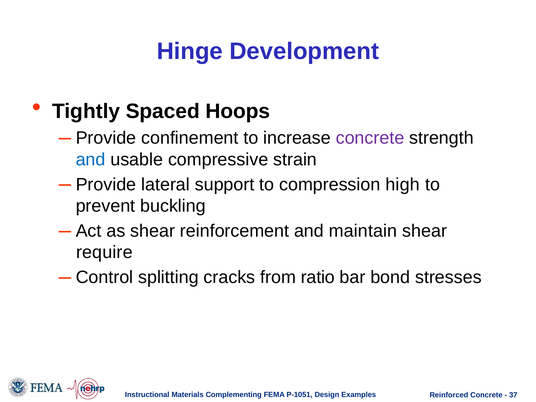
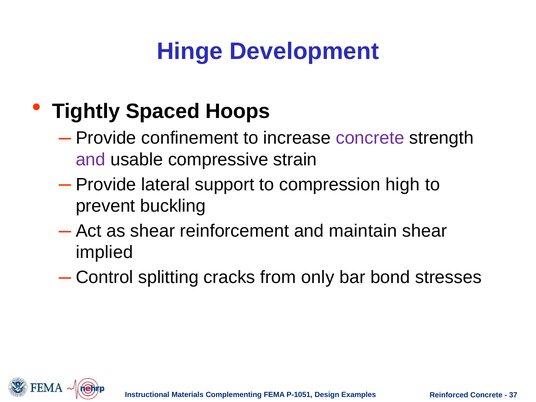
and colour: blue -> purple (91, 159)
require: require -> implied (104, 252)
ratio: ratio -> only (318, 277)
